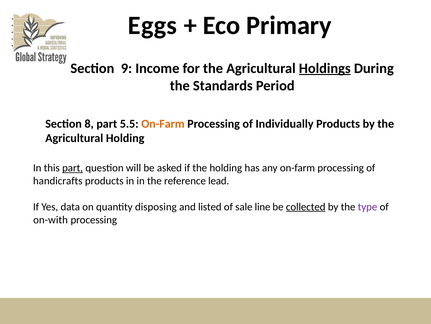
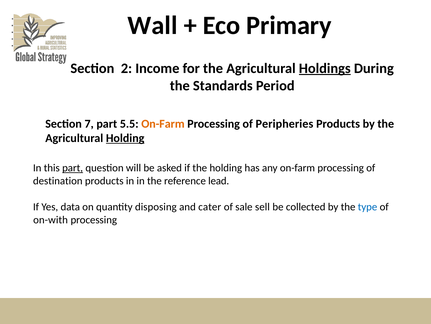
Eggs: Eggs -> Wall (153, 25)
9: 9 -> 2 (126, 68)
8: 8 -> 7 (89, 124)
Individually: Individually -> Peripheries (284, 124)
Holding underline: none -> present (125, 138)
handicrafts: handicrafts -> destination (58, 180)
listed: listed -> cater (210, 206)
line: line -> sell (262, 206)
collected underline: present -> none (306, 206)
type colour: purple -> blue (368, 206)
